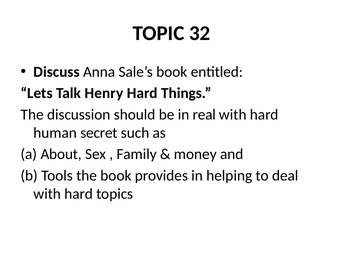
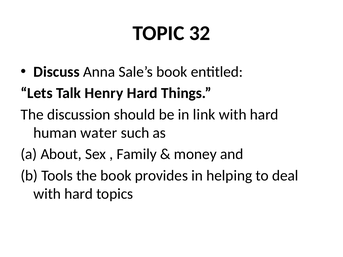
real: real -> link (204, 115)
secret: secret -> water (99, 133)
